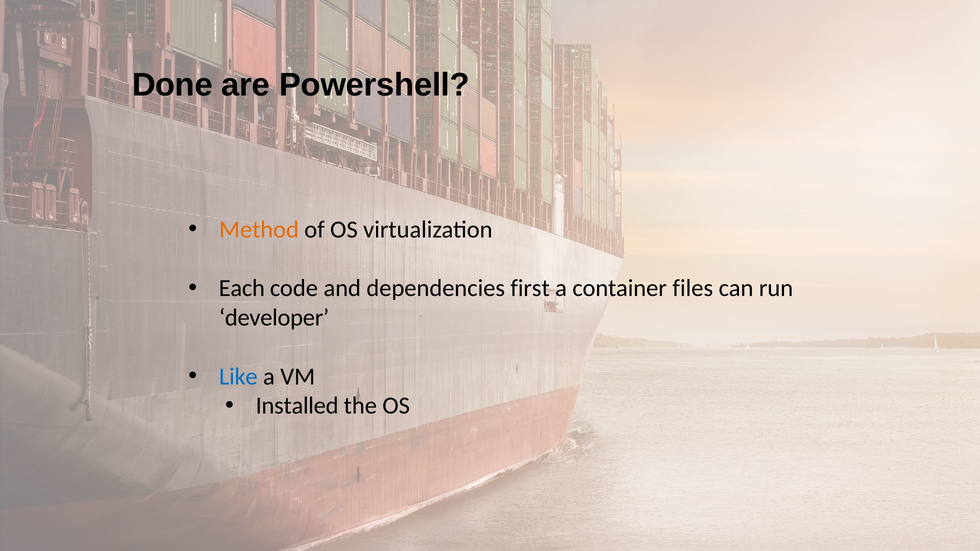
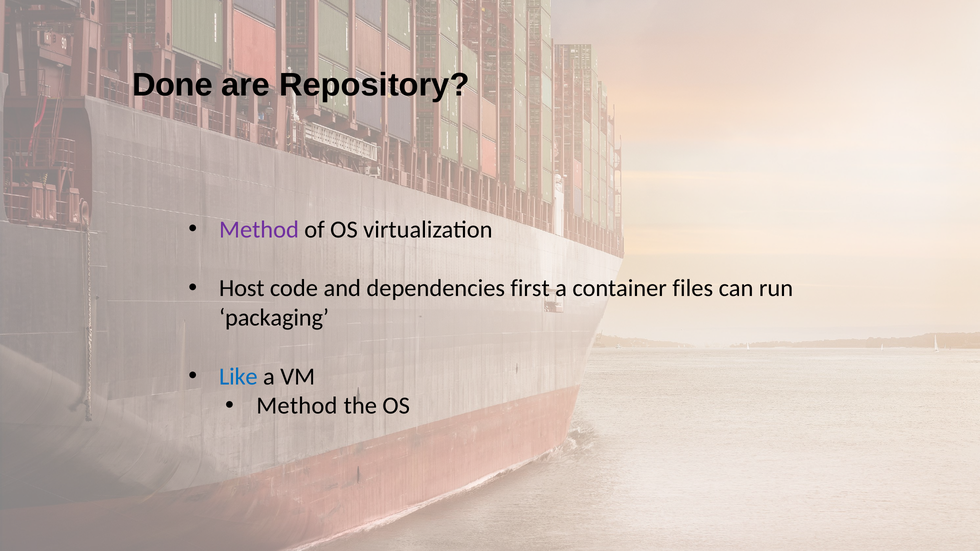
Powershell: Powershell -> Repository (374, 85)
Method colour: orange -> purple (259, 230)
Each: Each -> Host (242, 288)
developer: developer -> packaging (274, 318)
Installed: Installed -> Method (297, 406)
